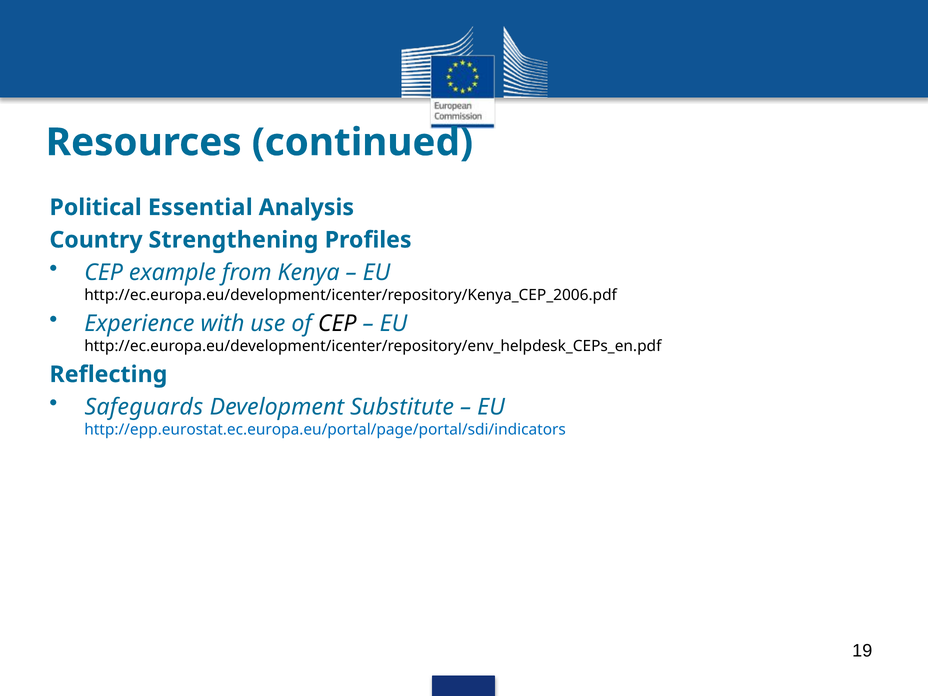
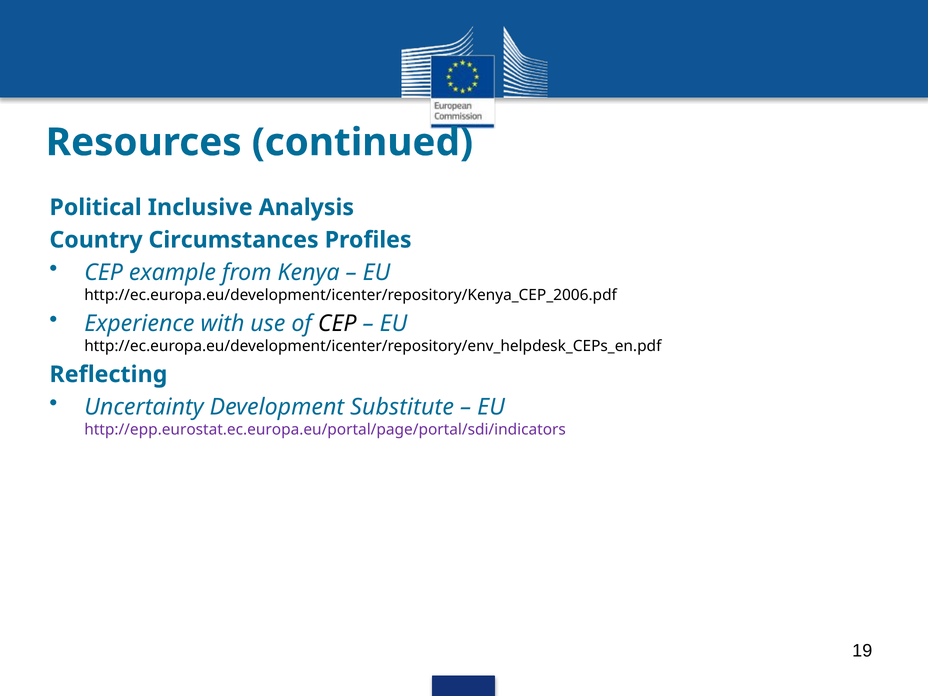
Essential: Essential -> Inclusive (200, 207)
Strengthening: Strengthening -> Circumstances (234, 240)
Safeguards: Safeguards -> Uncertainty (144, 407)
http://epp.eurostat.ec.europa.eu/portal/page/portal/sdi/indicators colour: blue -> purple (325, 430)
